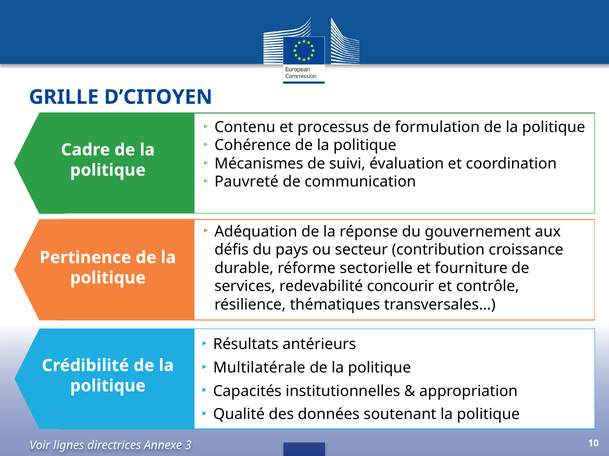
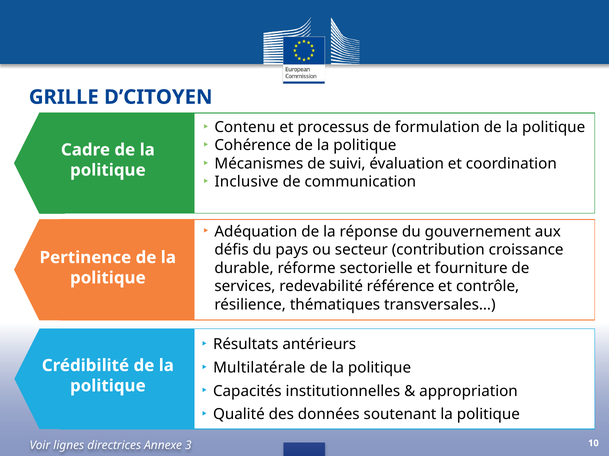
Pauvreté: Pauvreté -> Inclusive (247, 182)
concourir: concourir -> référence (401, 287)
